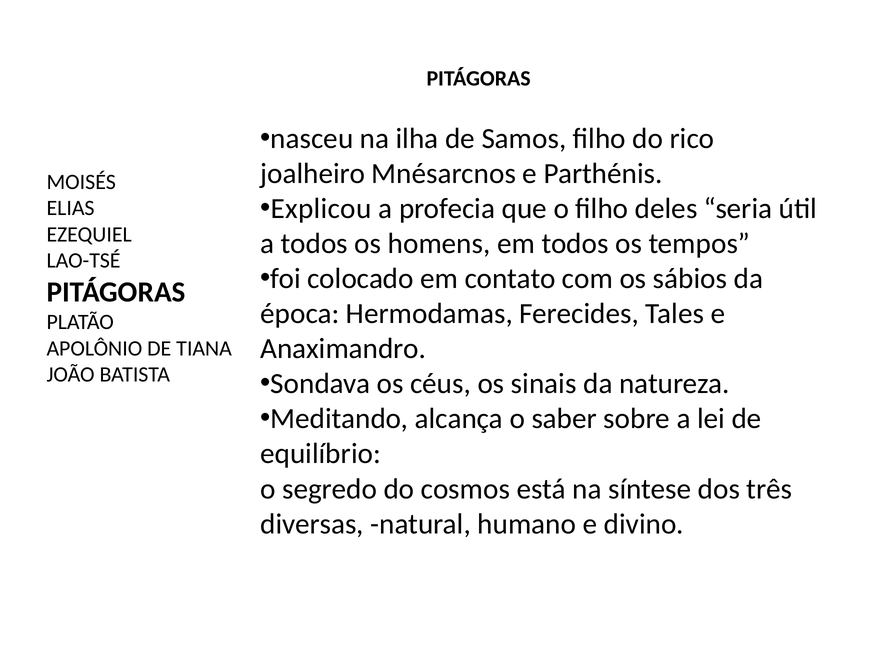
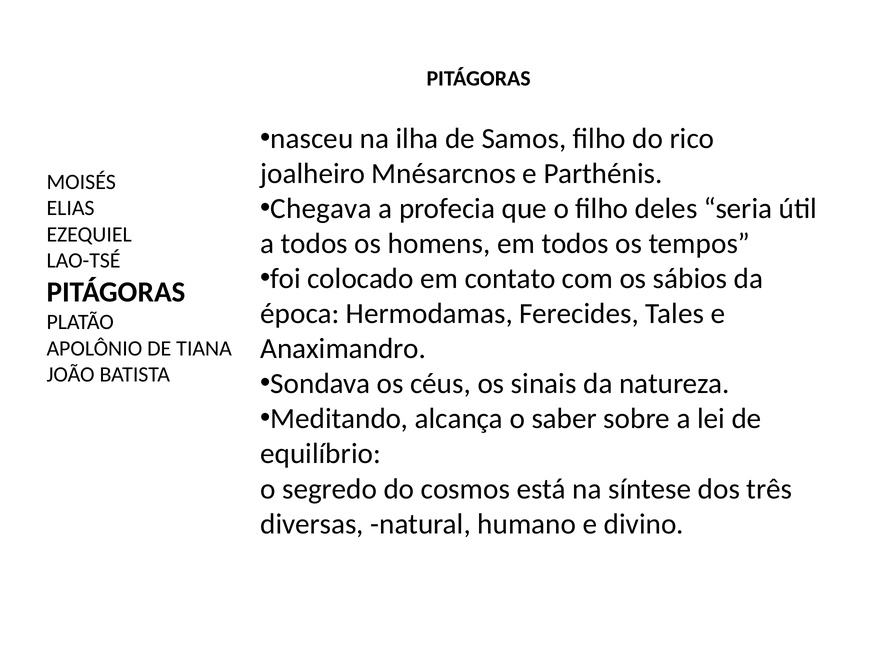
Explicou: Explicou -> Chegava (321, 209)
